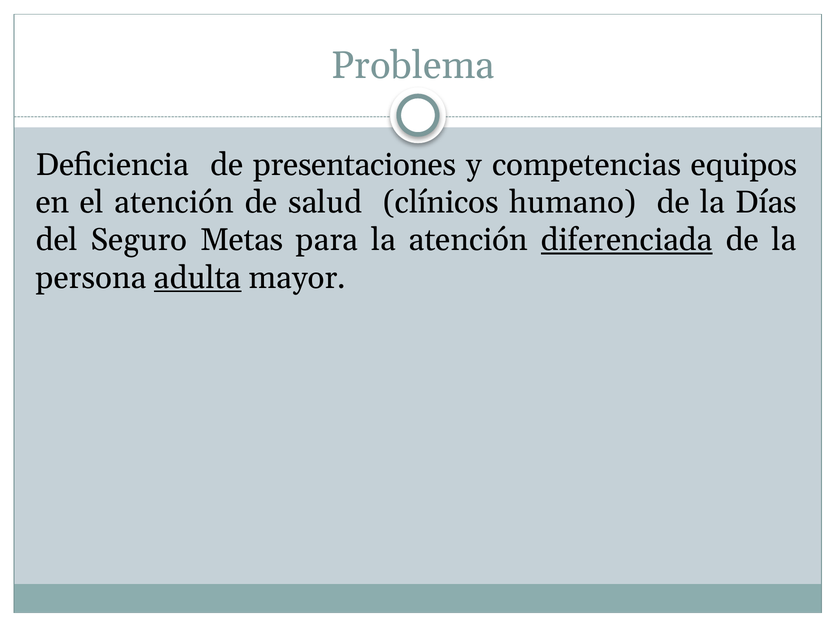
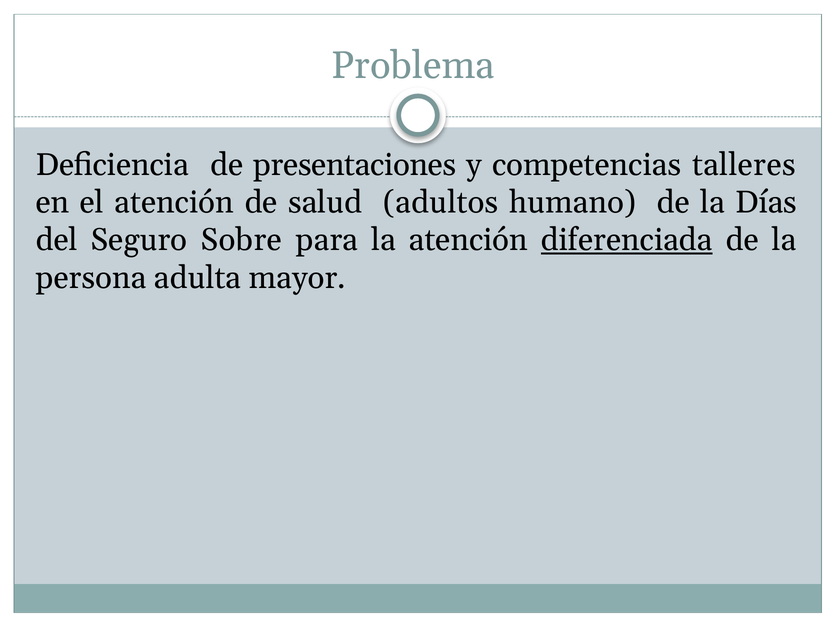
equipos: equipos -> talleres (744, 165)
clínicos: clínicos -> adultos (441, 202)
Metas: Metas -> Sobre (241, 240)
adulta underline: present -> none (198, 278)
